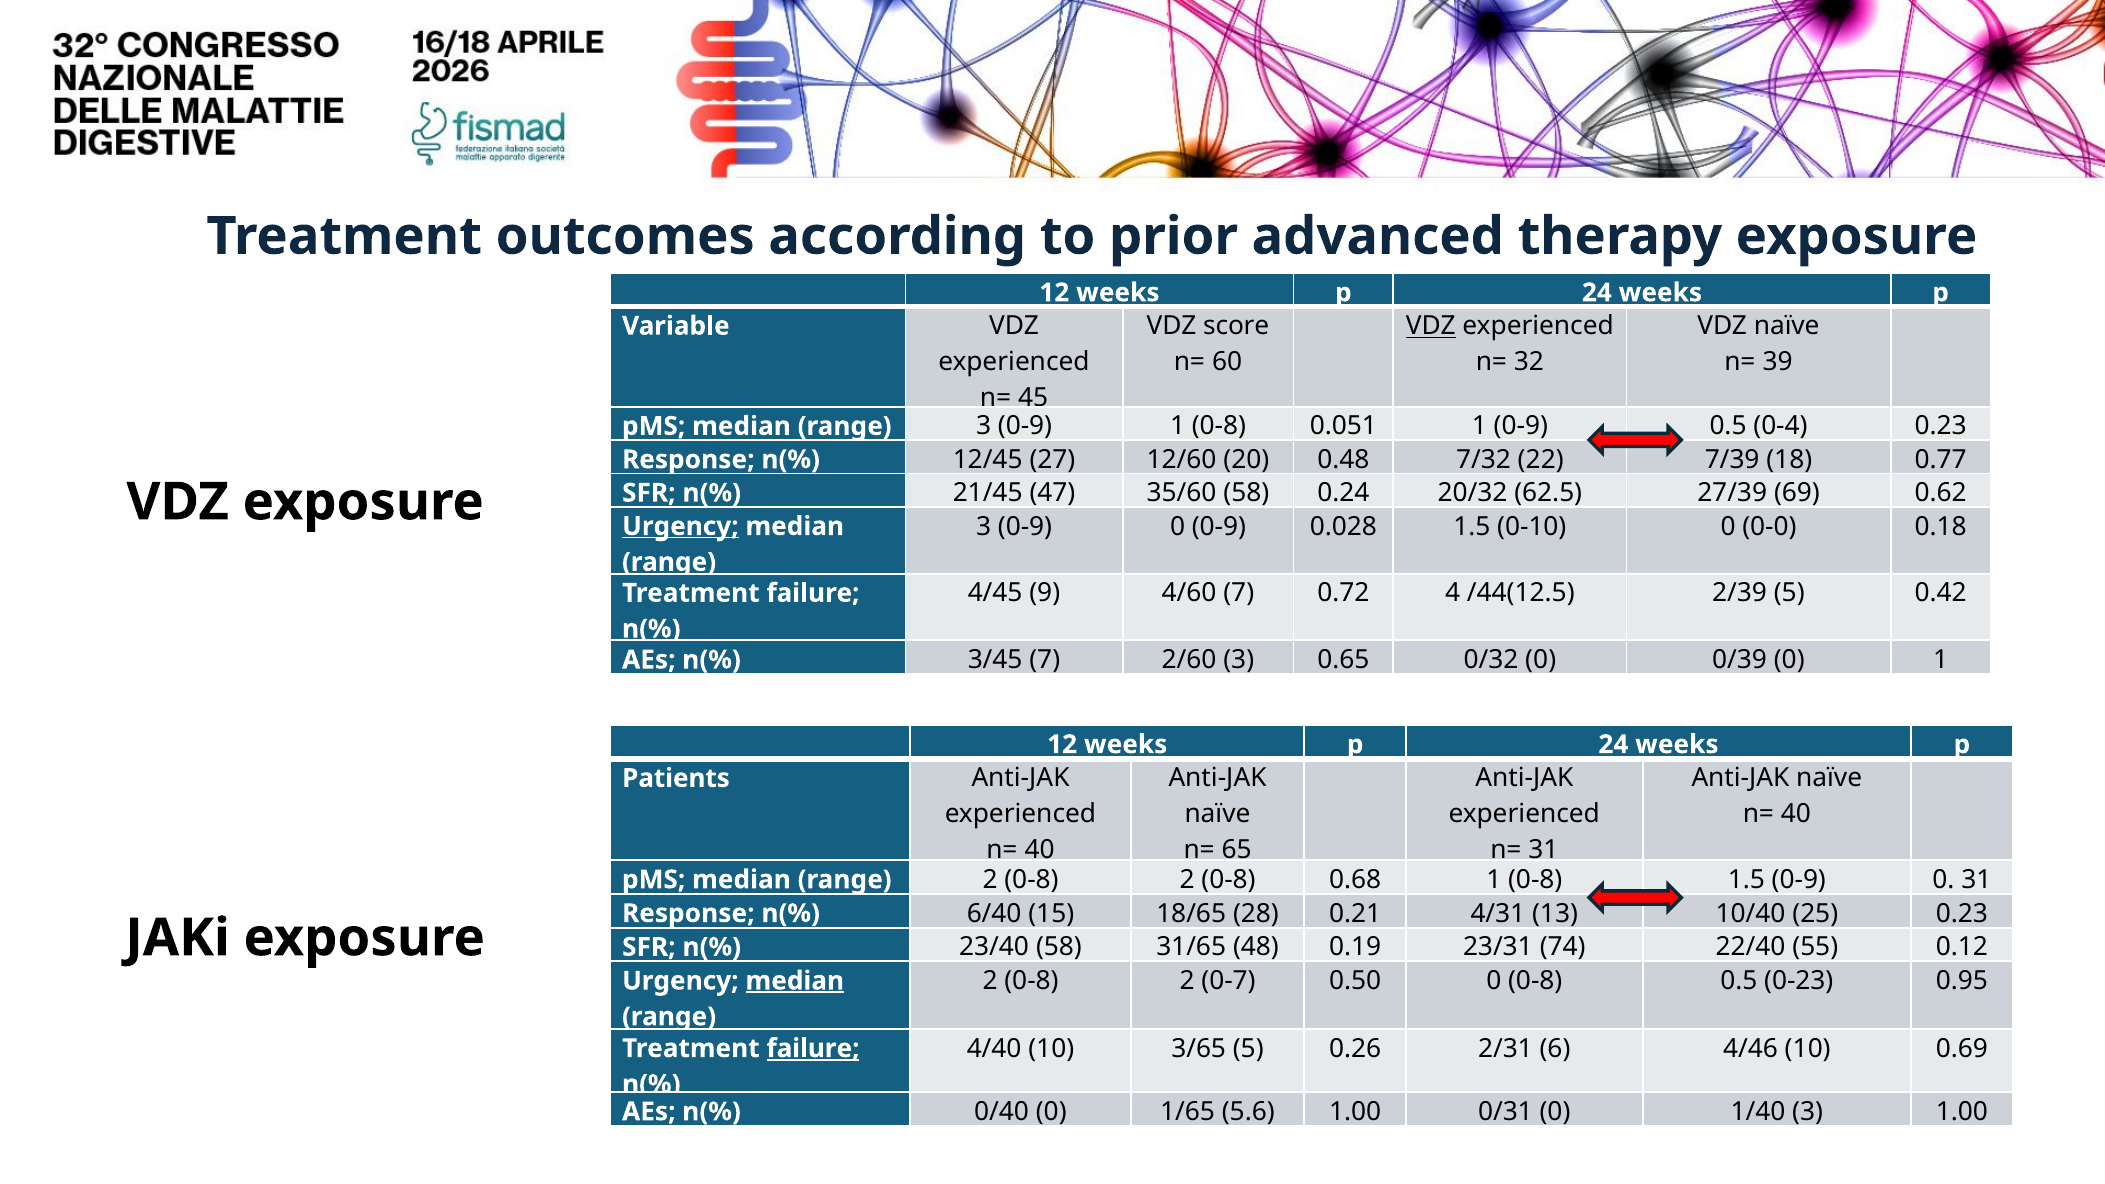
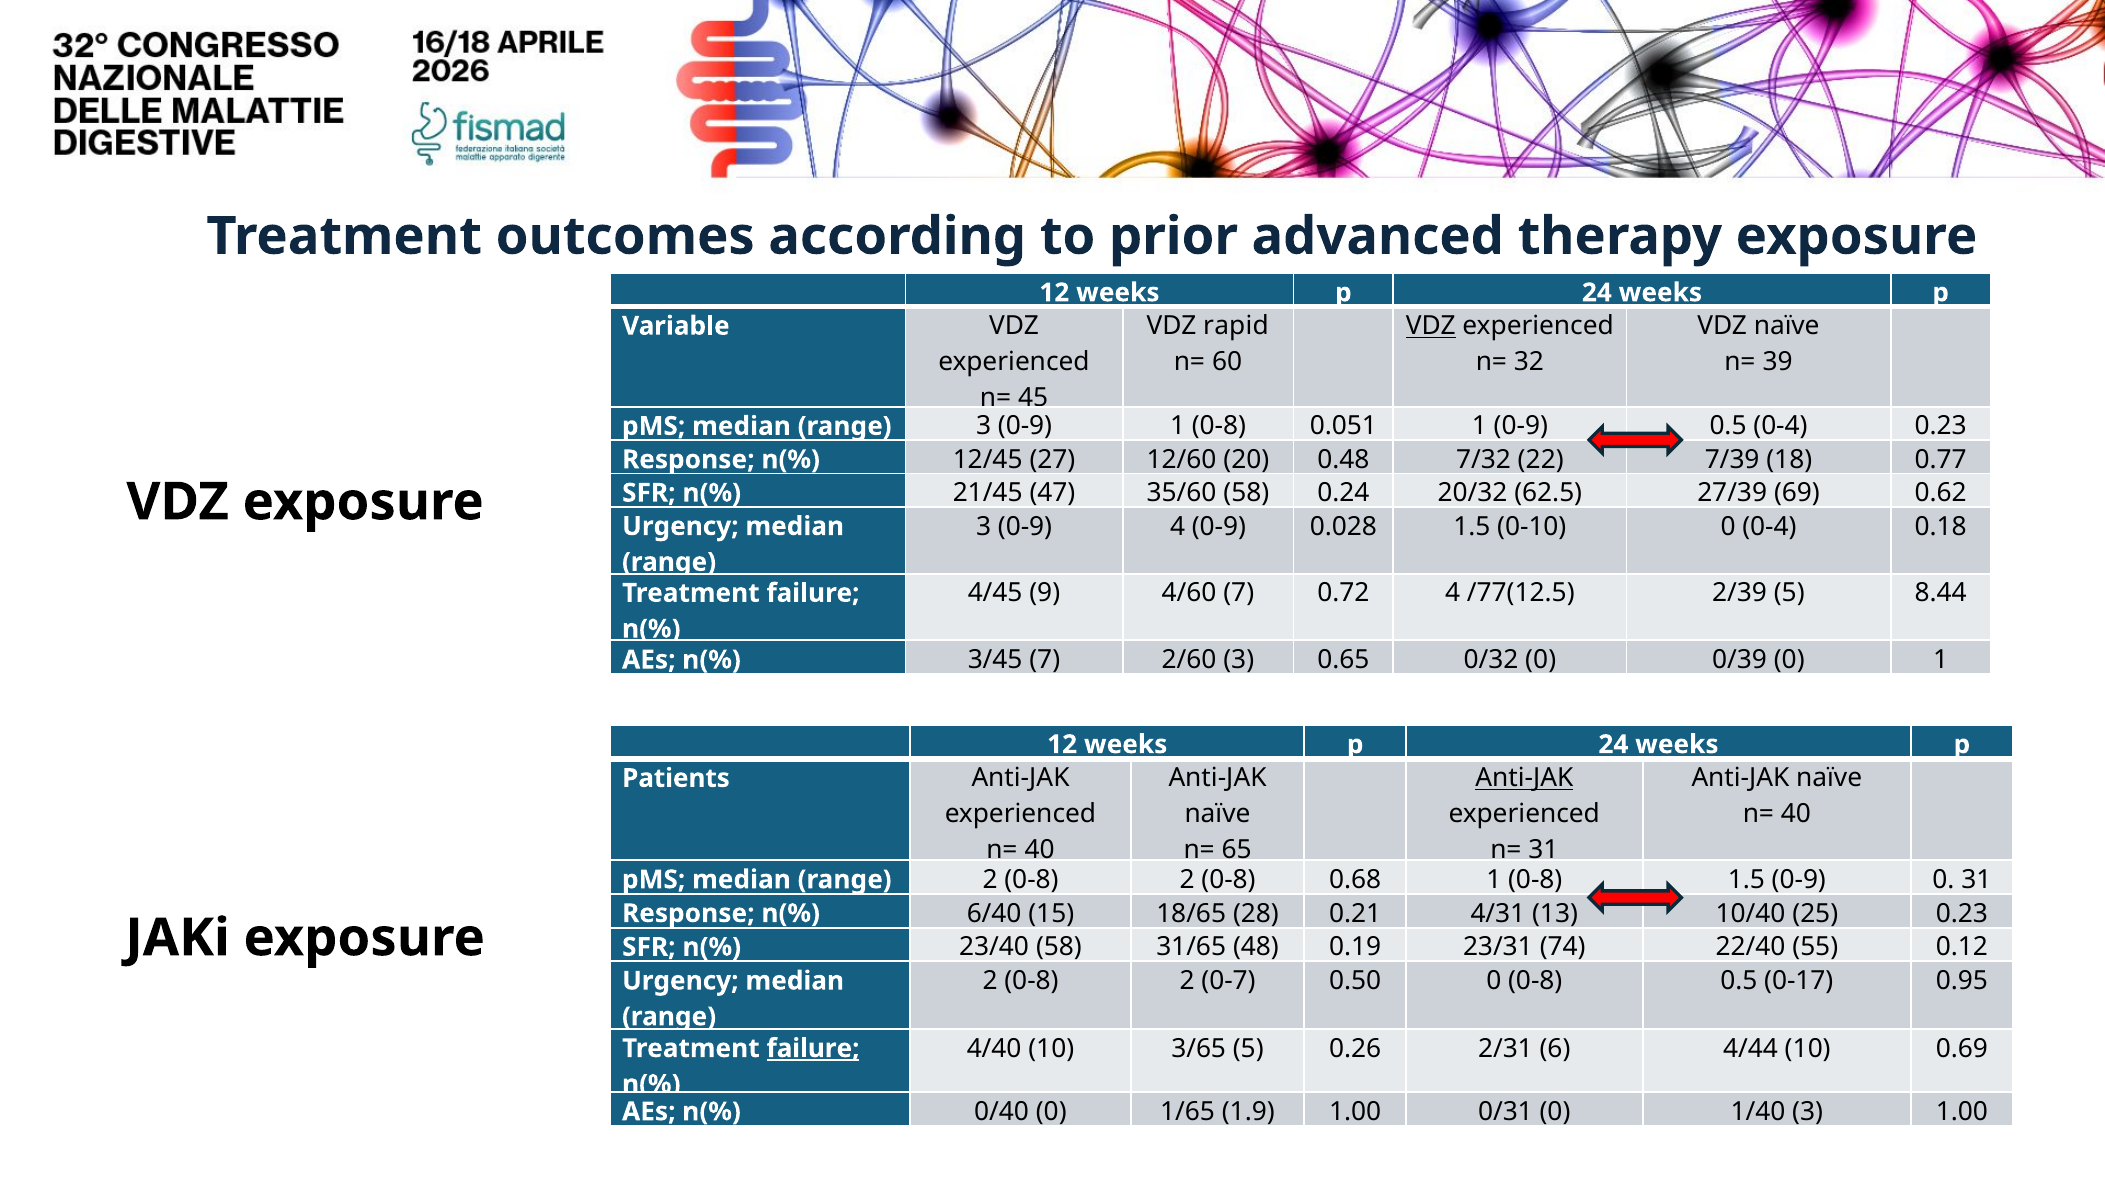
score: score -> rapid (1236, 326)
3 0-9 0: 0 -> 4 (1178, 526)
0 0-0: 0-0 -> 0-4 (1769, 526)
Urgency underline: present -> none (680, 526)
/44(12.5: /44(12.5 -> /77(12.5 (1521, 593)
0.42: 0.42 -> 8.44 (1941, 593)
Anti-JAK underline: none -> present (1524, 778)
0-23: 0-23 -> 0-17 (1799, 981)
median underline: present -> none (795, 981)
4/46: 4/46 -> 4/44 (1751, 1048)
5.6: 5.6 -> 1.9 (1248, 1112)
